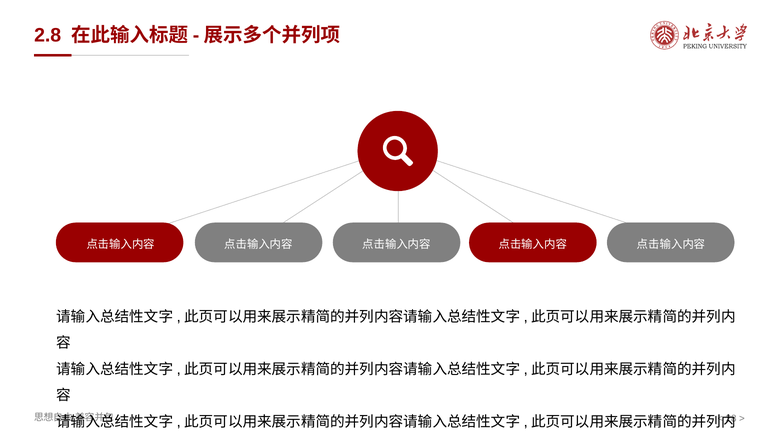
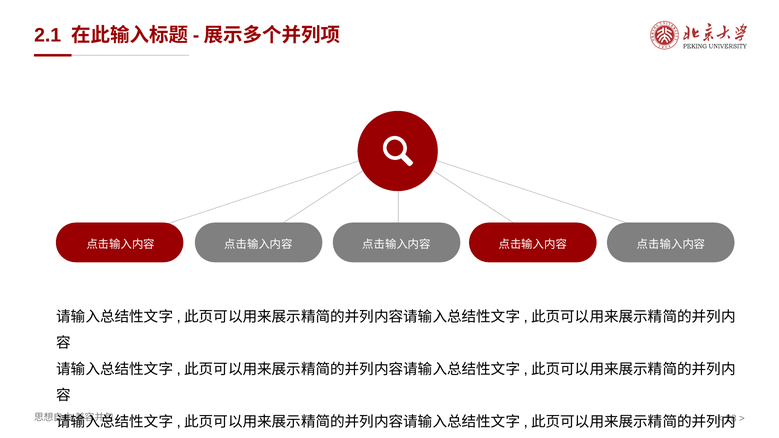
2.8: 2.8 -> 2.1 (48, 35)
